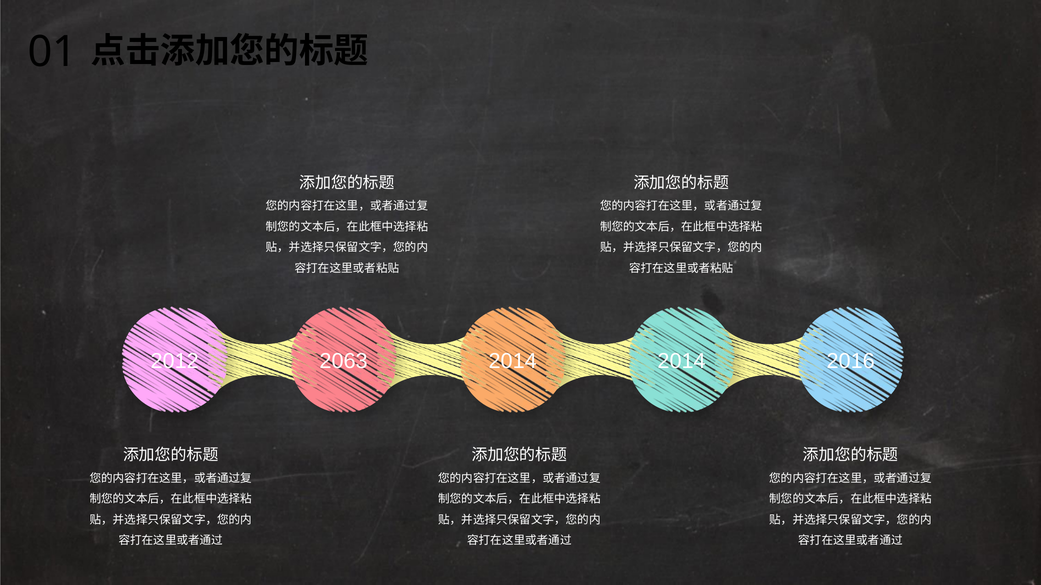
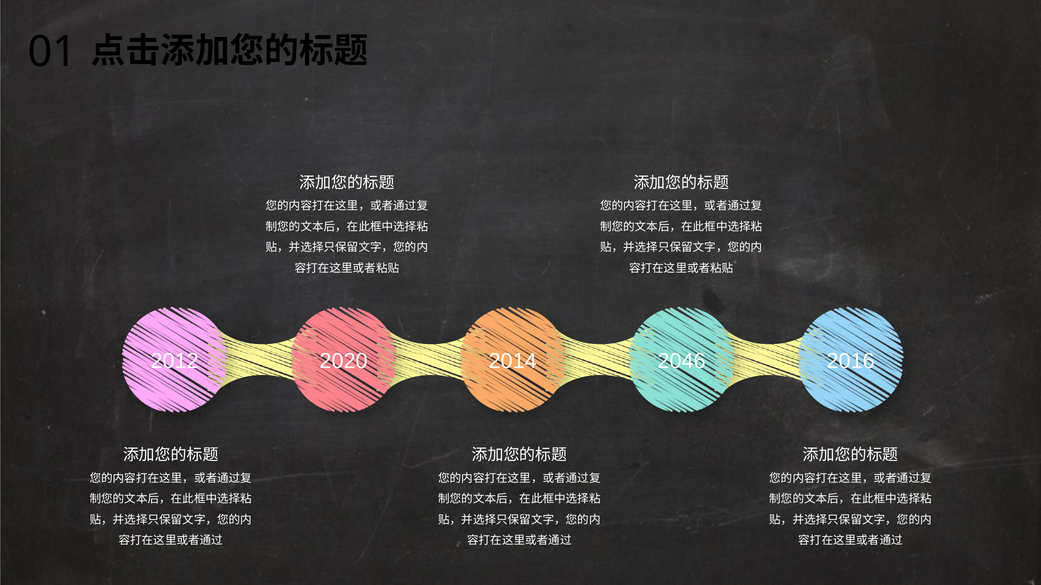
2063: 2063 -> 2020 (344, 362)
2014 2014: 2014 -> 2046 (682, 362)
